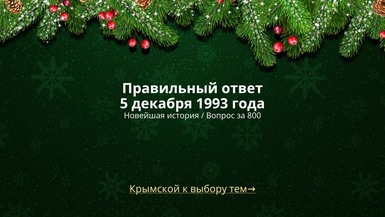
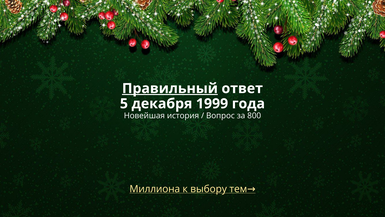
Правильный underline: none -> present (170, 88)
1993: 1993 -> 1999 (212, 103)
Крымской: Крымской -> Миллиона (155, 189)
